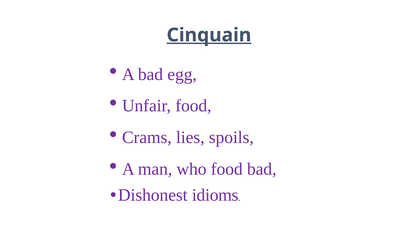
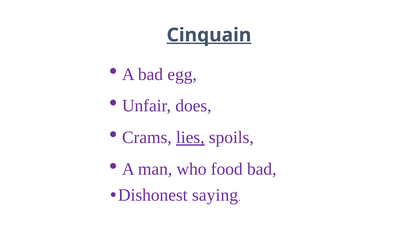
Unfair food: food -> does (193, 106)
lies underline: none -> present (190, 138)
idioms: idioms -> saying (215, 195)
